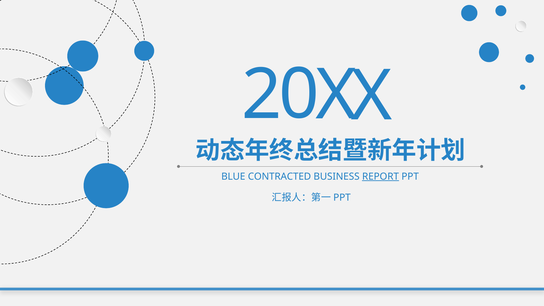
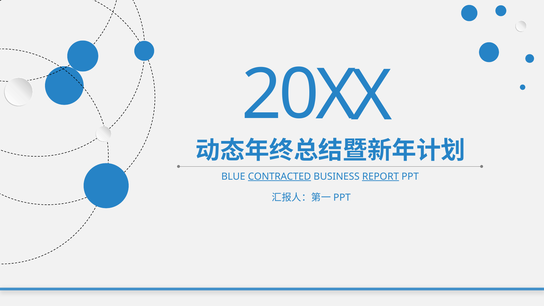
CONTRACTED underline: none -> present (279, 176)
